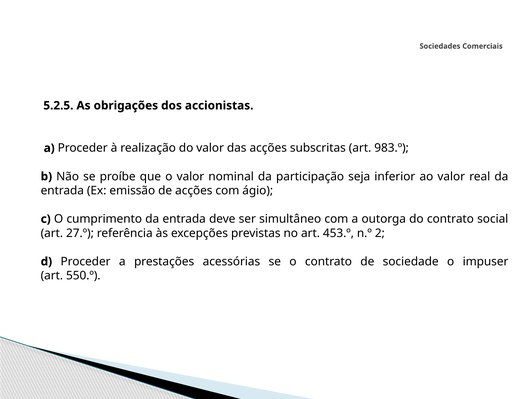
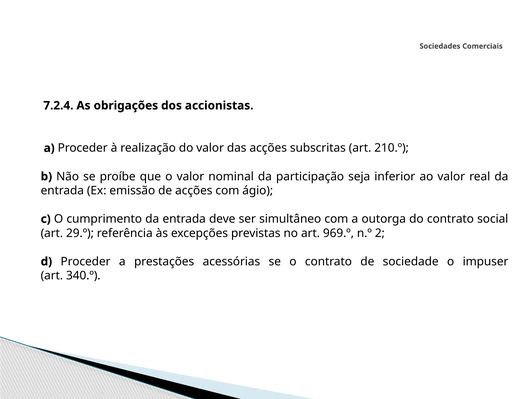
5.2.5: 5.2.5 -> 7.2.4 (58, 106)
983.º: 983.º -> 210.º (392, 148)
27.º: 27.º -> 29.º (80, 233)
453.º: 453.º -> 969.º (338, 233)
550.º: 550.º -> 340.º (83, 276)
